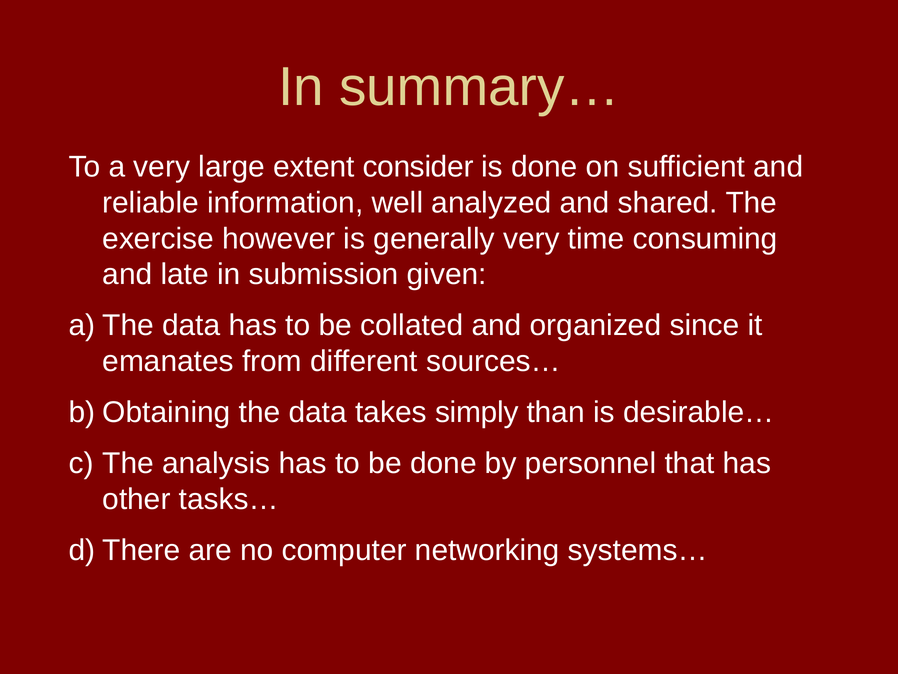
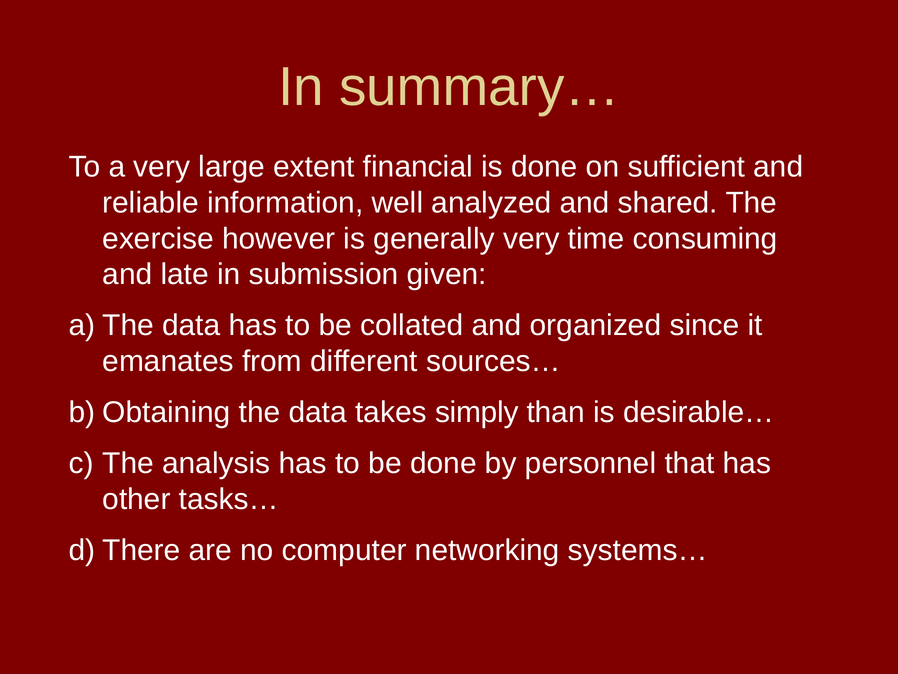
consider: consider -> financial (418, 167)
